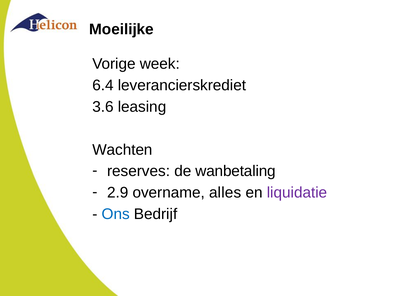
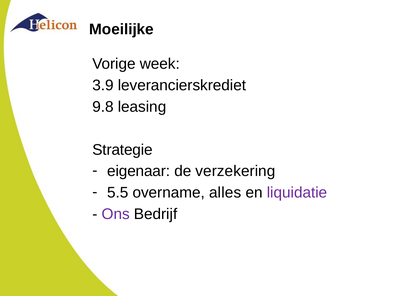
6.4: 6.4 -> 3.9 (103, 85)
3.6: 3.6 -> 9.8 (103, 107)
Wachten: Wachten -> Strategie (122, 149)
reserves: reserves -> eigenaar (139, 171)
wanbetaling: wanbetaling -> verzekering (235, 171)
2.9: 2.9 -> 5.5 (118, 192)
Ons colour: blue -> purple (116, 214)
